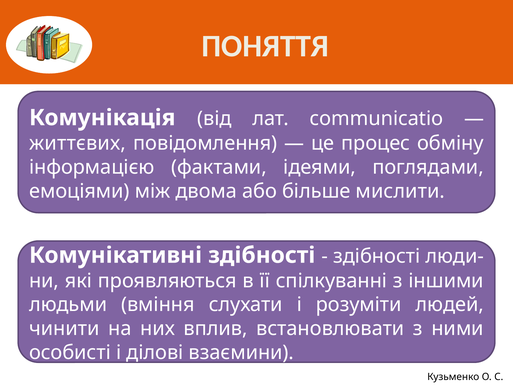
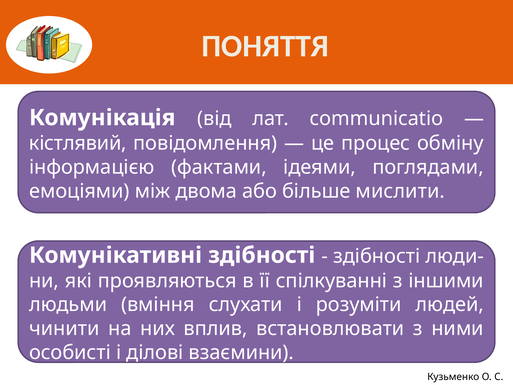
життєвих: життєвих -> кістлявий (78, 143)
